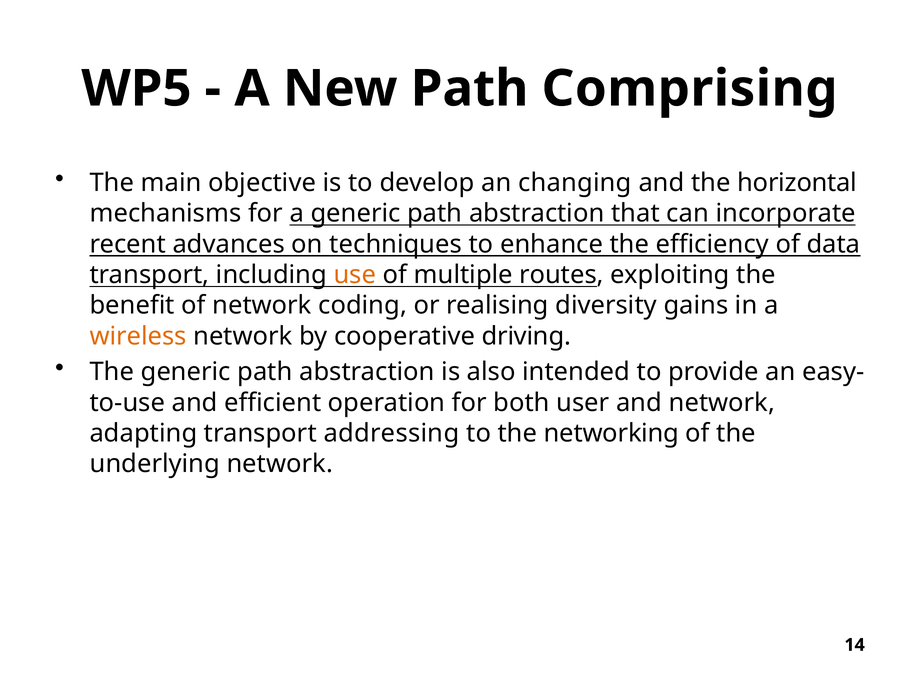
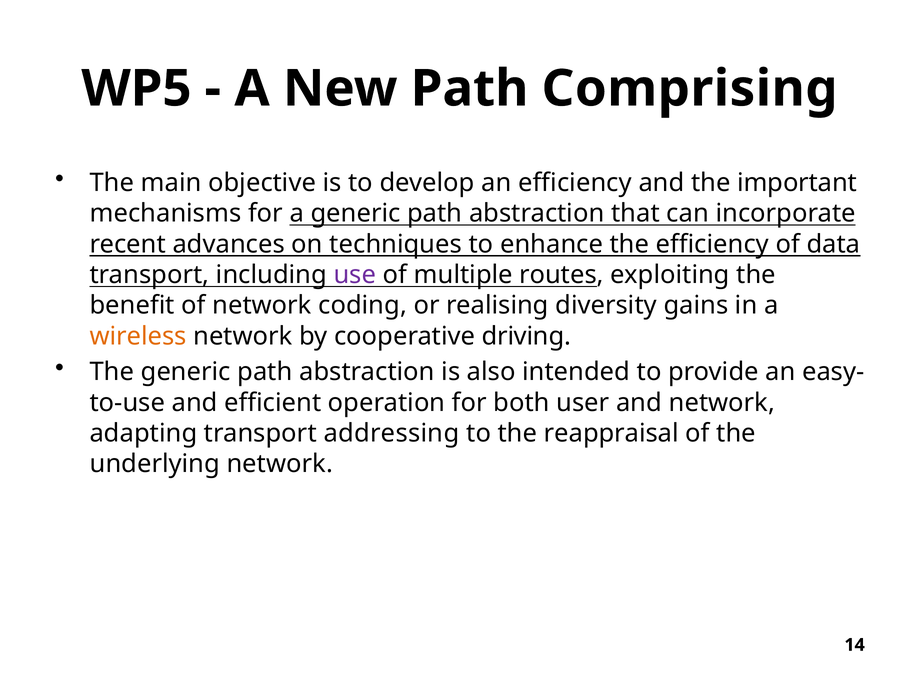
an changing: changing -> efficiency (575, 183)
horizontal: horizontal -> important (797, 183)
use colour: orange -> purple (355, 275)
networking: networking -> reappraisal (611, 433)
